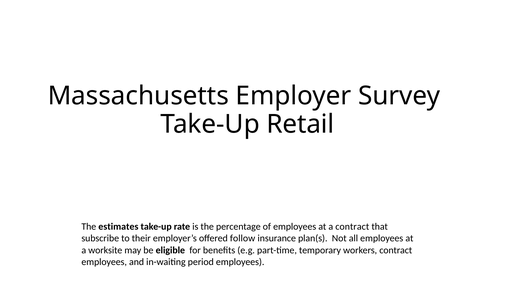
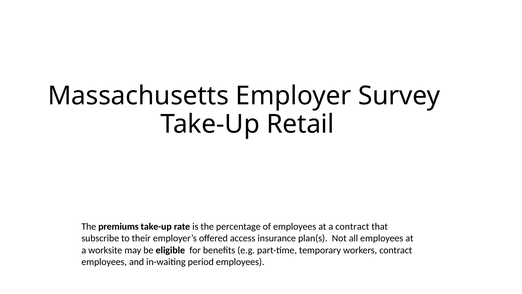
estimates: estimates -> premiums (119, 226)
follow: follow -> access (243, 238)
